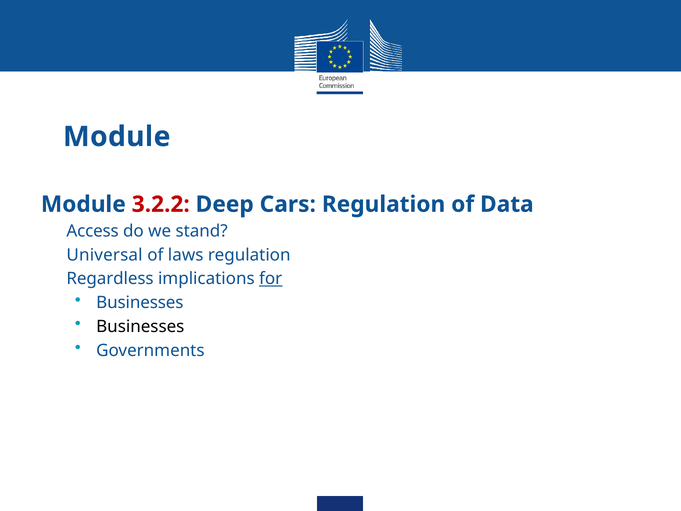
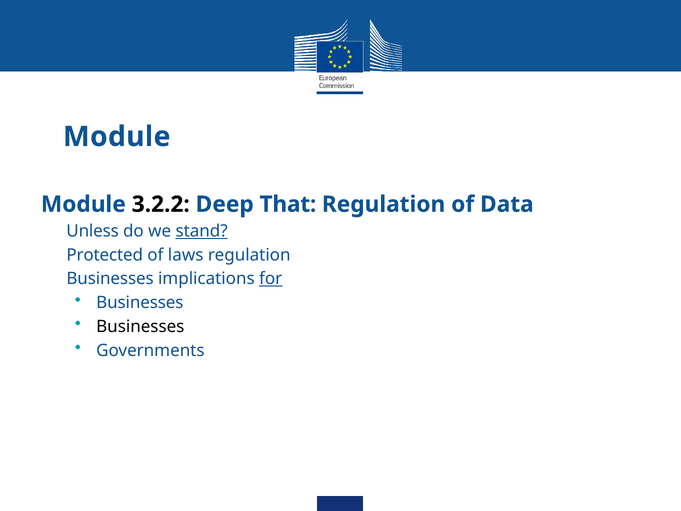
3.2.2 colour: red -> black (161, 204)
Cars: Cars -> That (288, 204)
Access: Access -> Unless (93, 231)
stand underline: none -> present (202, 231)
Universal: Universal -> Protected (105, 255)
Regardless: Regardless -> Businesses (110, 279)
